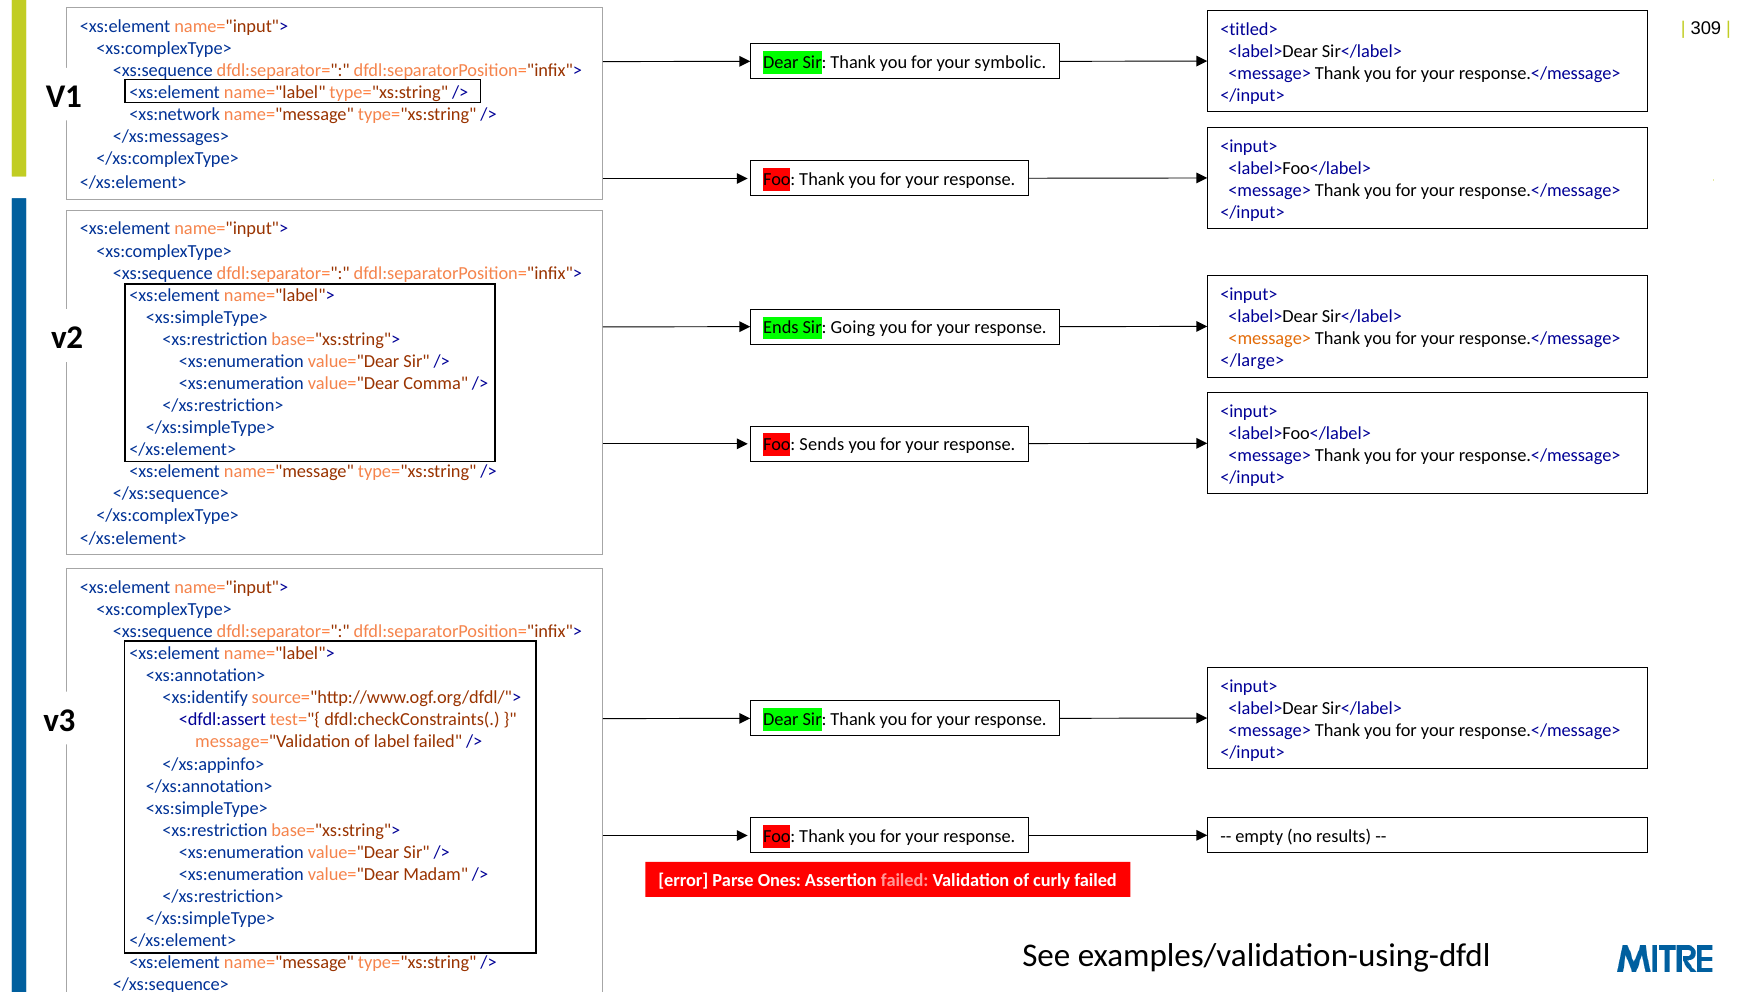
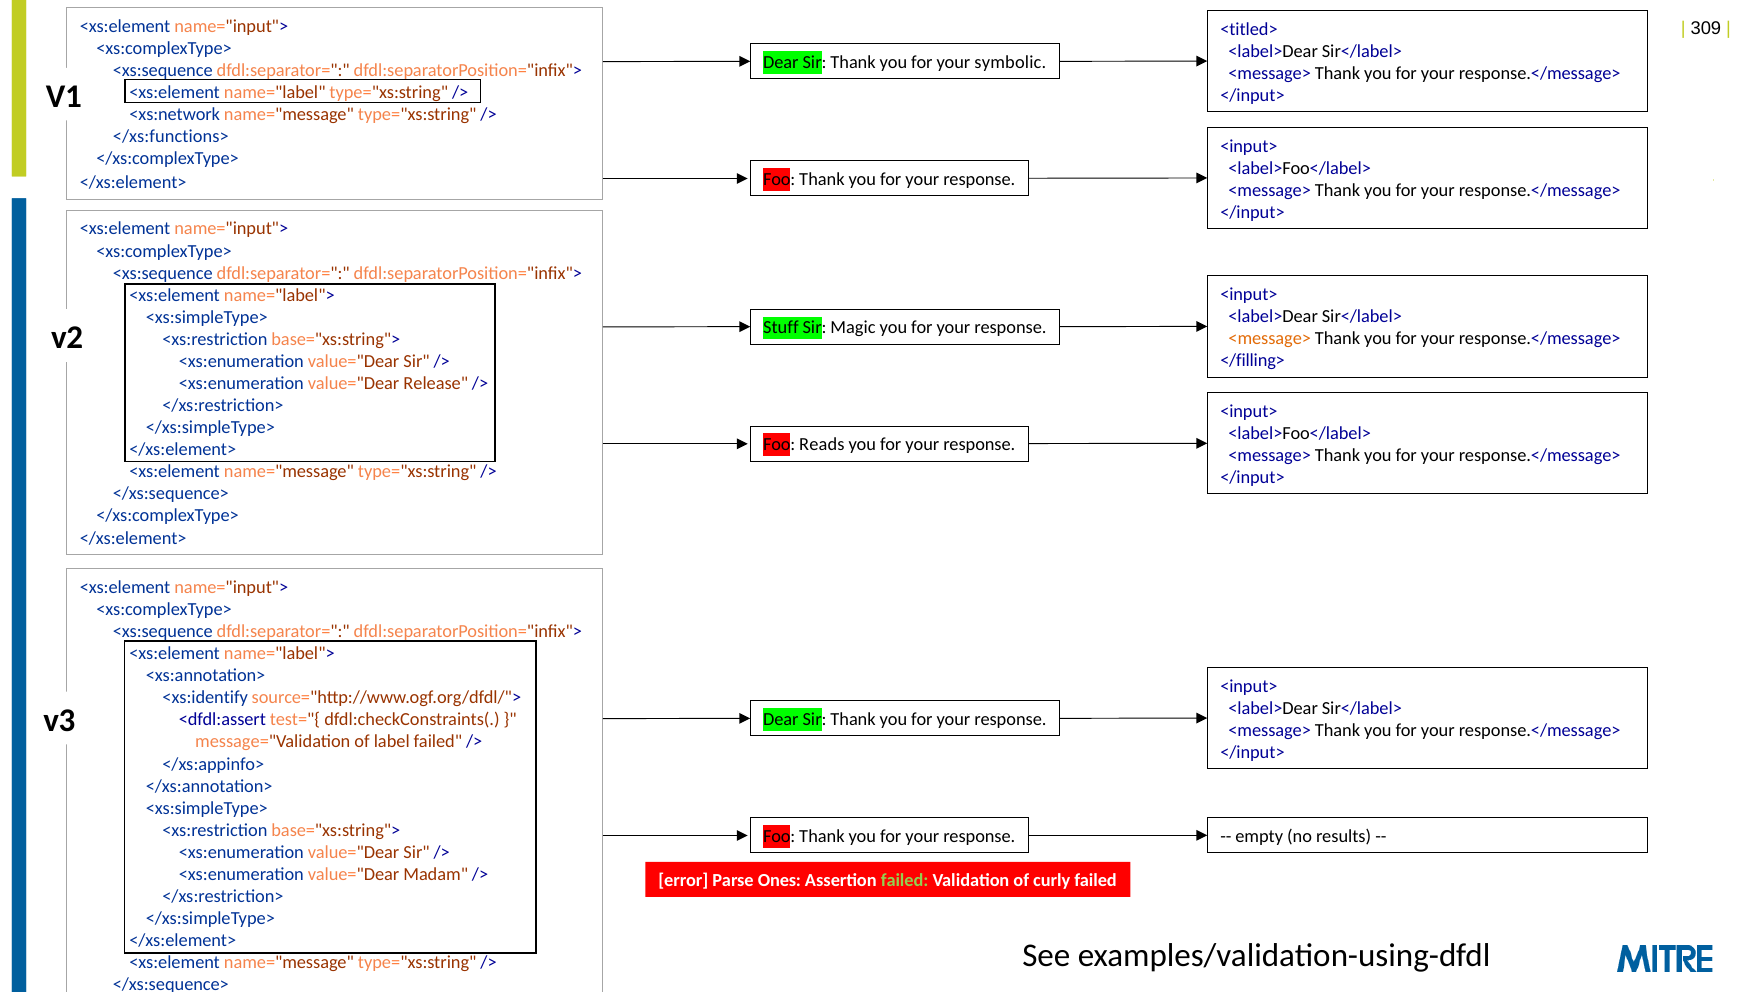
</xs:messages>: </xs:messages> -> </xs:functions> (171, 136)
Ends: Ends -> Stuff (781, 328)
Going: Going -> Magic (853, 328)
</large>: </large> -> </filling> (1253, 361)
Comma: Comma -> Release (436, 383)
Sends: Sends -> Reads (822, 445)
failed colour: pink -> light green (905, 880)
